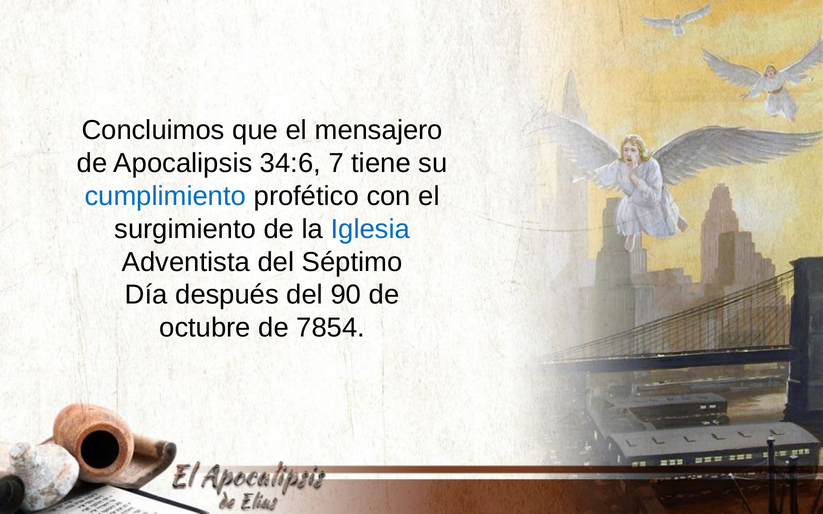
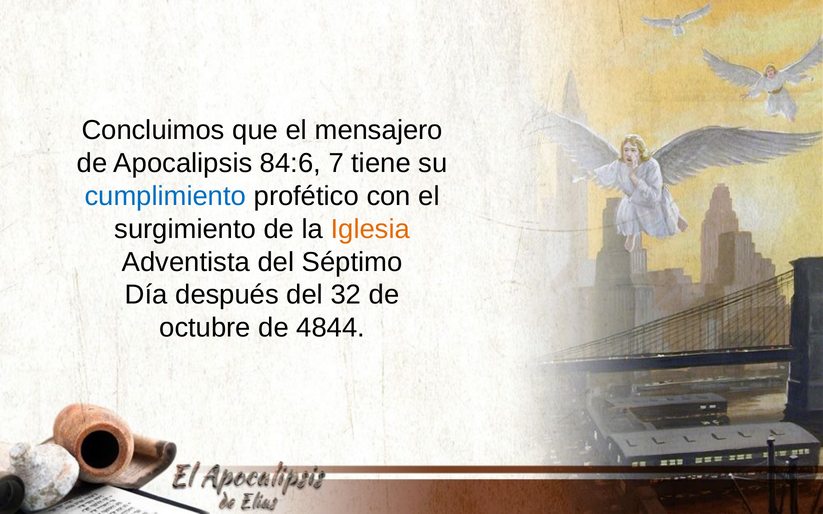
34:6: 34:6 -> 84:6 (290, 163)
Iglesia colour: blue -> orange (370, 229)
90: 90 -> 32 (346, 295)
7854: 7854 -> 4844 (331, 328)
